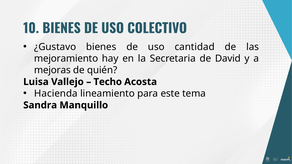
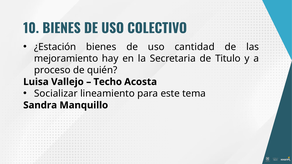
¿Gustavo: ¿Gustavo -> ¿Estación (55, 47)
David: David -> Titulo (228, 59)
mejoras: mejoras -> proceso (52, 70)
Hacienda: Hacienda -> Socializar (56, 94)
